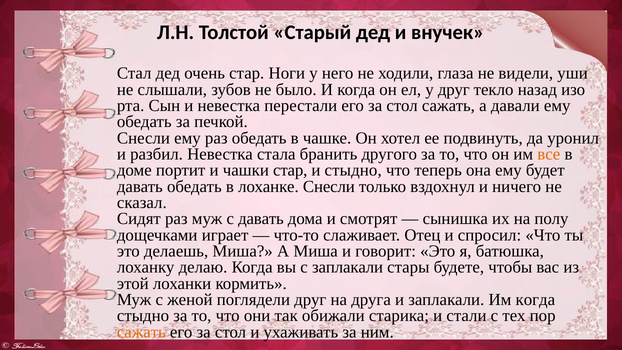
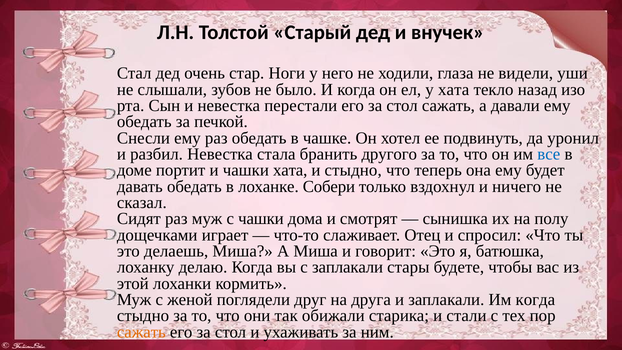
у друг: друг -> хата (454, 90)
все colour: orange -> blue (549, 154)
чашки стар: стар -> хата (290, 170)
лоханке Снесли: Снесли -> Собери (329, 186)
с давать: давать -> чашки (261, 219)
